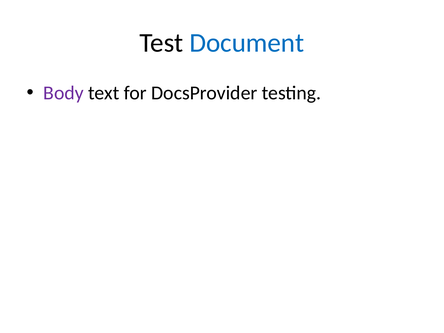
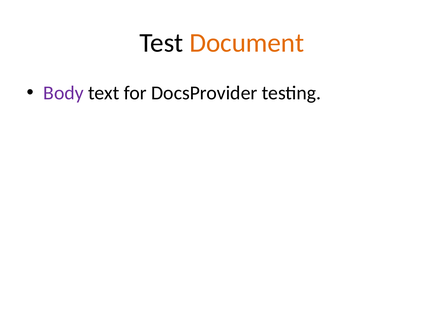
Document colour: blue -> orange (247, 43)
